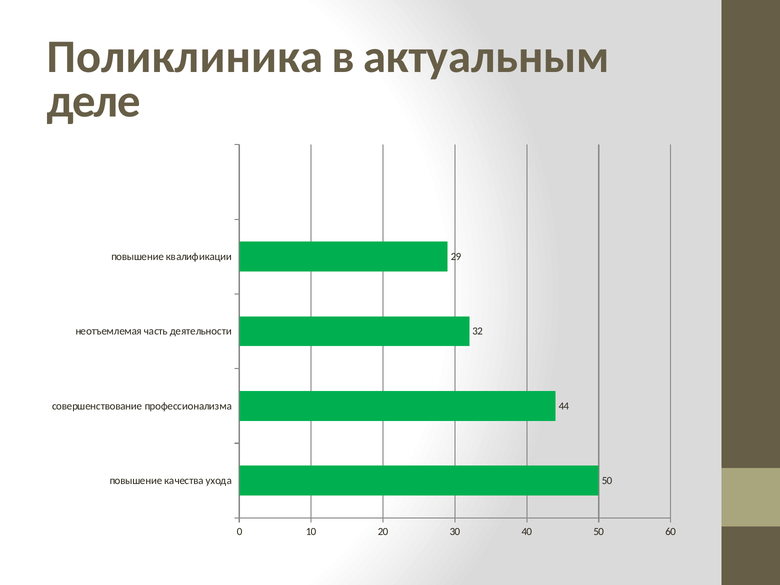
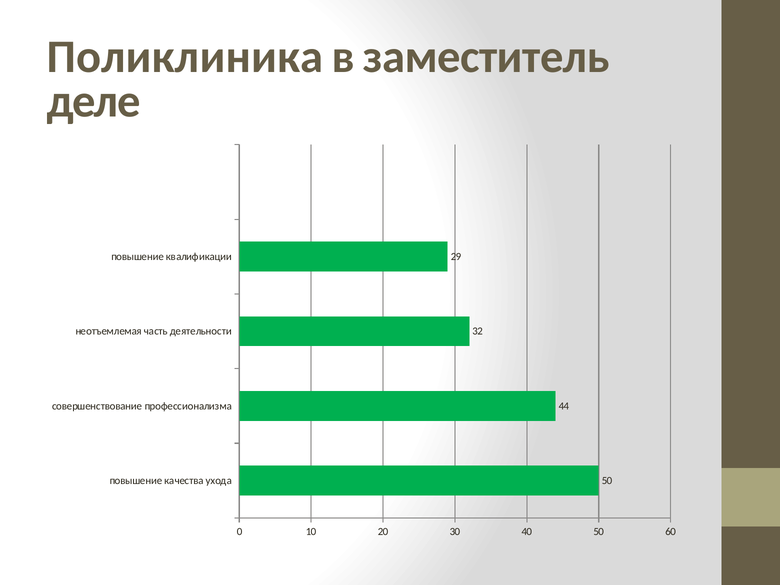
актуальным: актуальным -> заместитель (486, 57)
